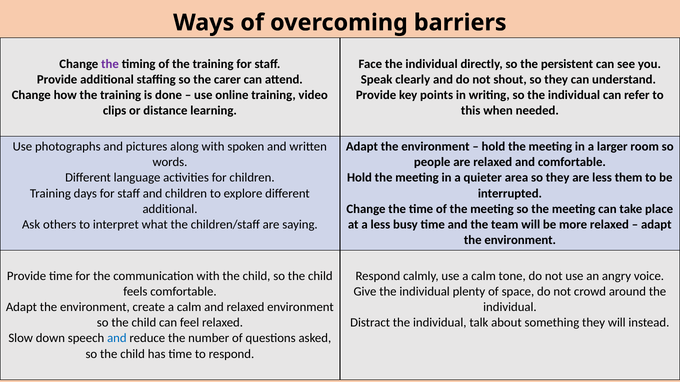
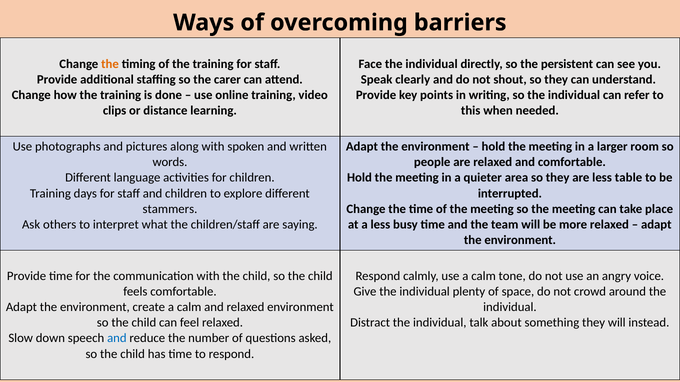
the colour: purple -> orange (110, 64)
them: them -> table (629, 178)
additional: additional -> stammers (170, 209)
